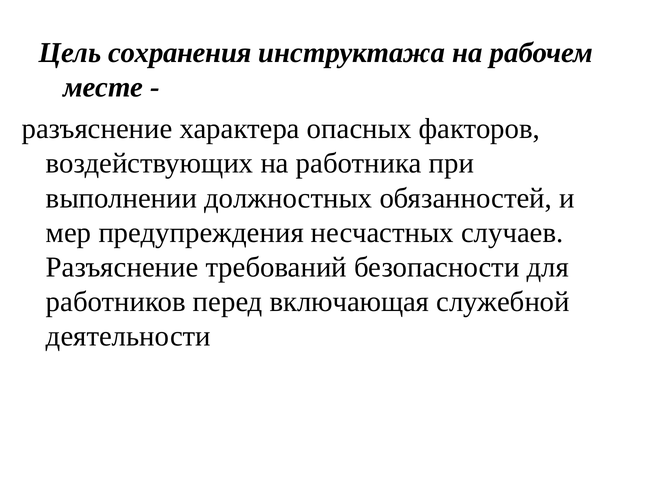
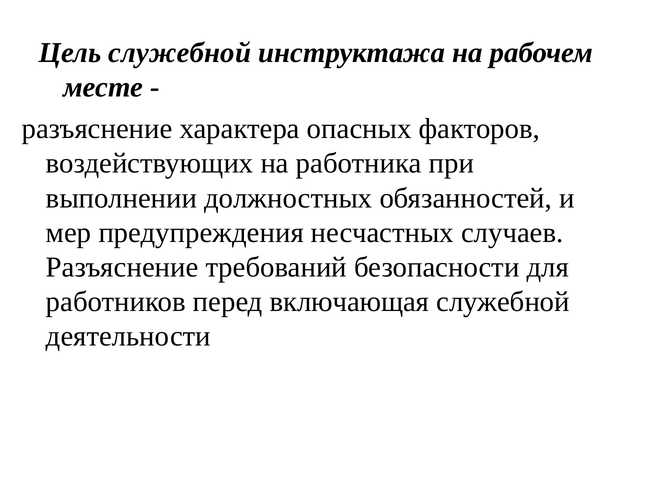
Цель сохранения: сохранения -> служебной (180, 53)
